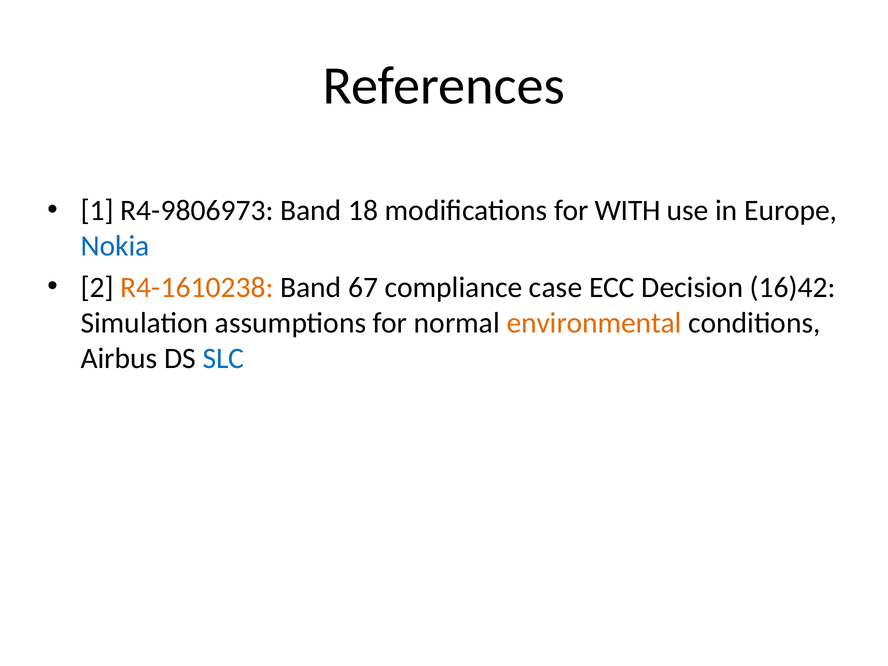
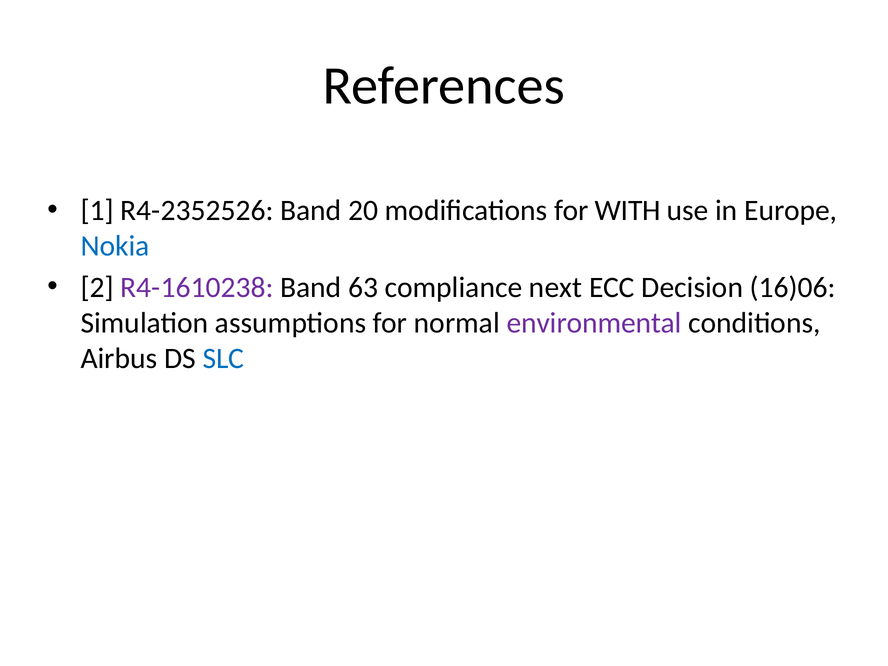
R4-9806973: R4-9806973 -> R4-2352526 (197, 210)
18: 18 -> 20 (363, 210)
R4-1610238 colour: orange -> purple (197, 287)
67: 67 -> 63 (363, 287)
case: case -> next (556, 287)
16)42: 16)42 -> 16)06 (793, 287)
environmental colour: orange -> purple (594, 323)
